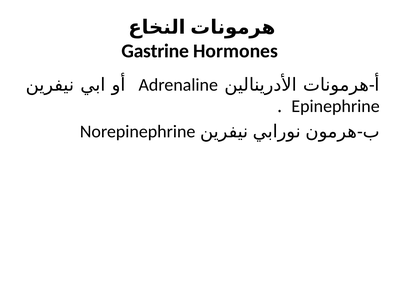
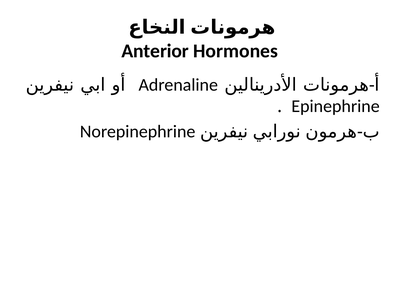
Gastrine: Gastrine -> Anterior (155, 51)
